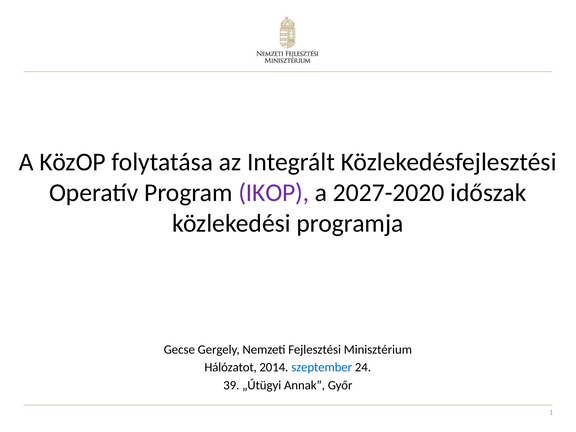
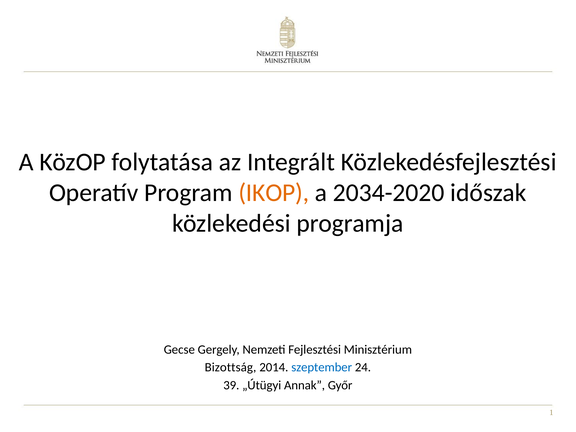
IKOP colour: purple -> orange (274, 193)
2027-2020: 2027-2020 -> 2034-2020 (389, 193)
Hálózatot: Hálózatot -> Bizottság (230, 367)
